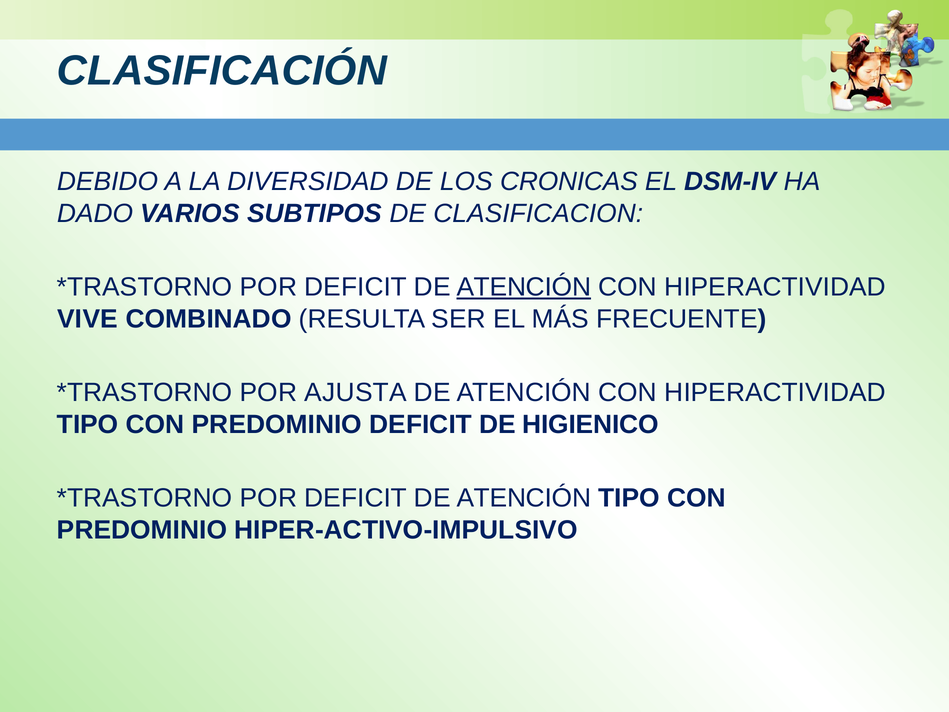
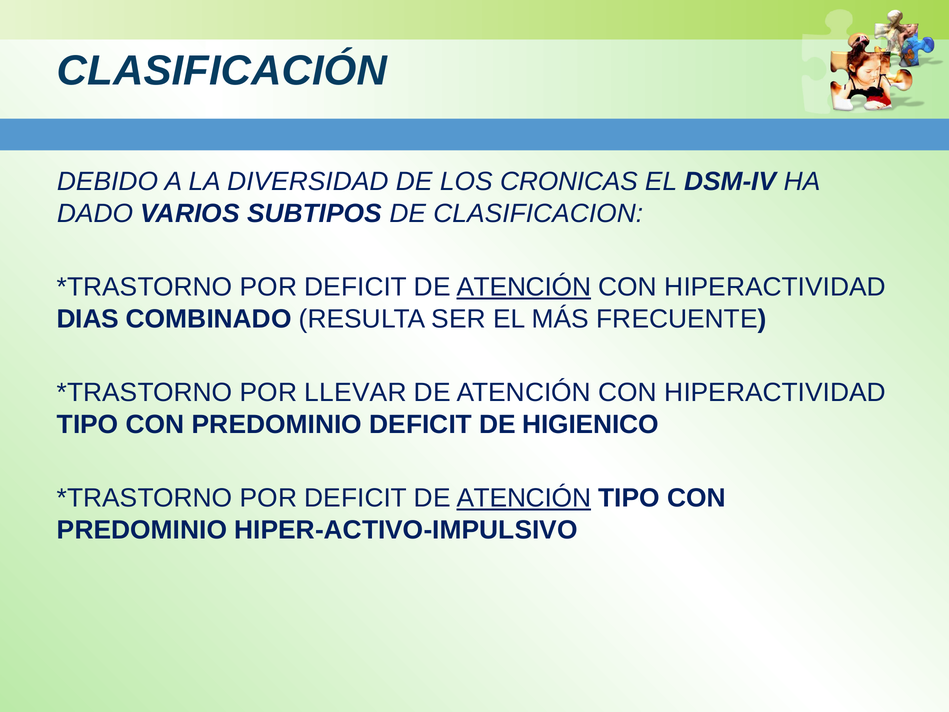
VIVE: VIVE -> DIAS (88, 319)
AJUSTA: AJUSTA -> LLEVAR (356, 393)
ATENCIÓN underline: none -> present (524, 498)
